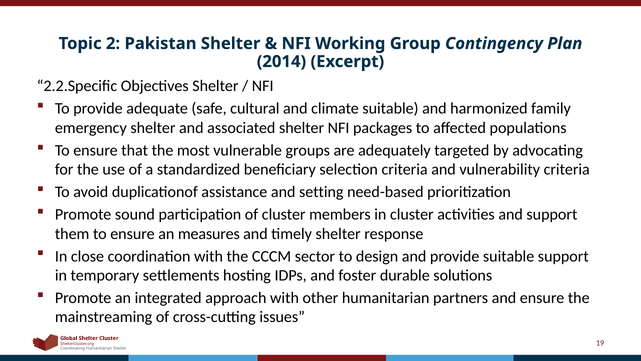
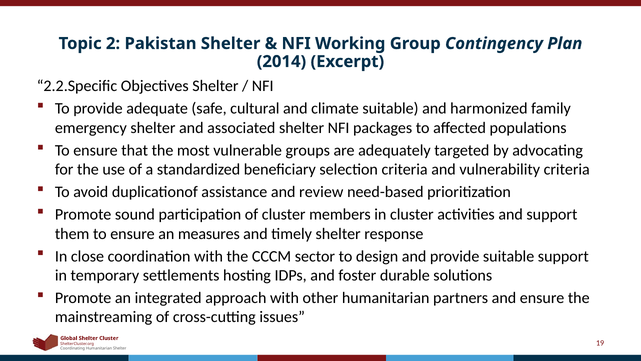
setting: setting -> review (321, 192)
